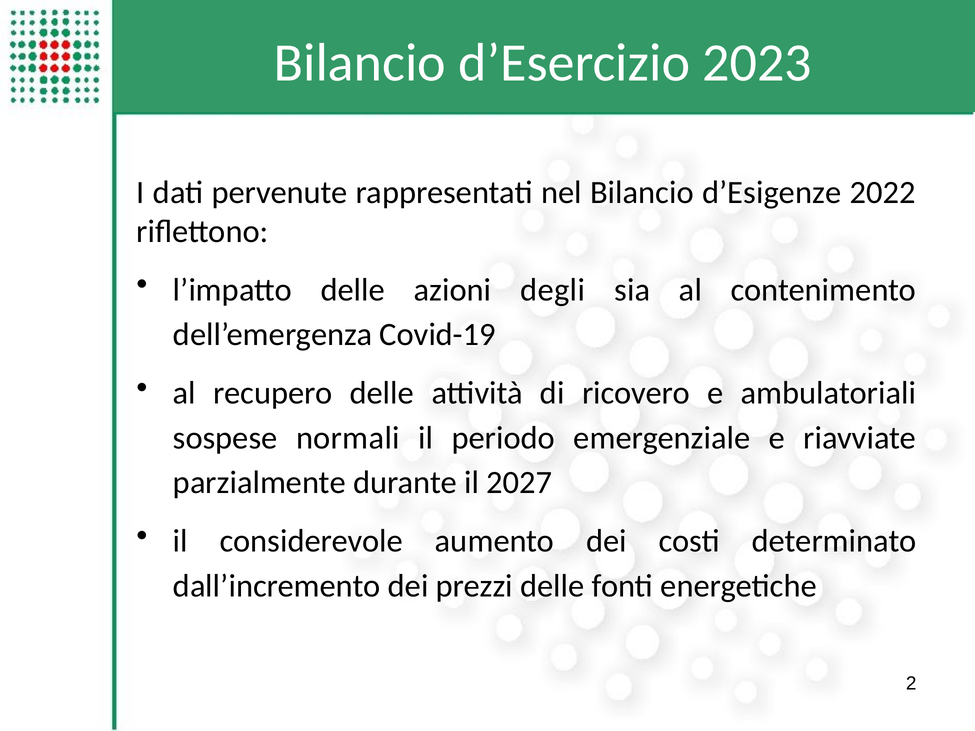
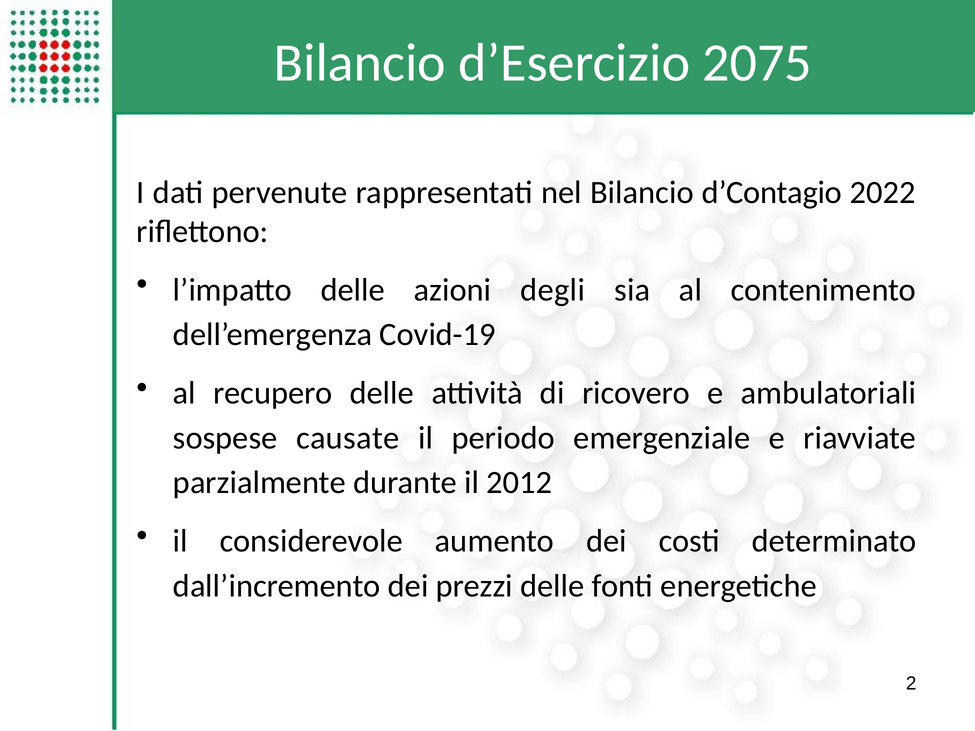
2023: 2023 -> 2075 (757, 63)
d’Esigenze: d’Esigenze -> d’Contagio (772, 193)
normali: normali -> causate (348, 438)
2027: 2027 -> 2012 (519, 483)
